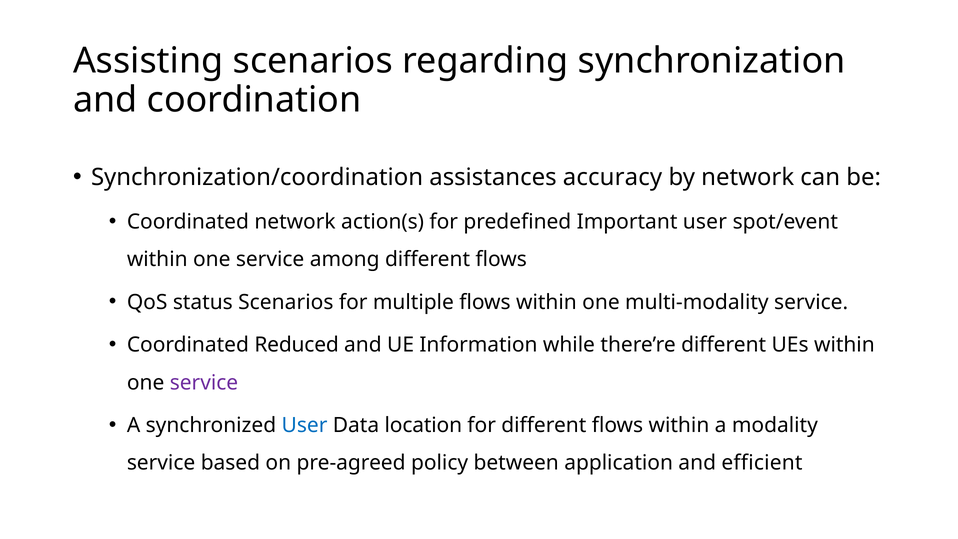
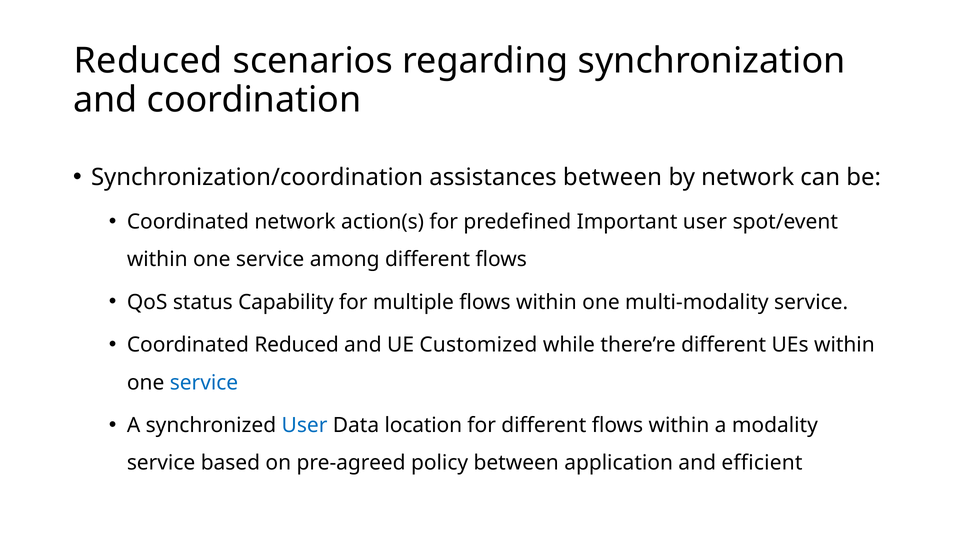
Assisting: Assisting -> Reduced (148, 61)
assistances accuracy: accuracy -> between (612, 177)
status Scenarios: Scenarios -> Capability (286, 302)
Information: Information -> Customized (478, 345)
service colour: purple -> blue (204, 383)
